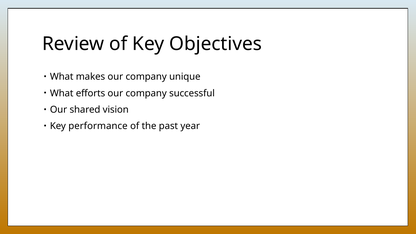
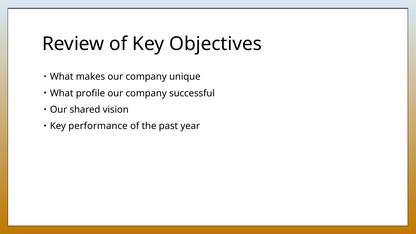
efforts: efforts -> profile (90, 93)
